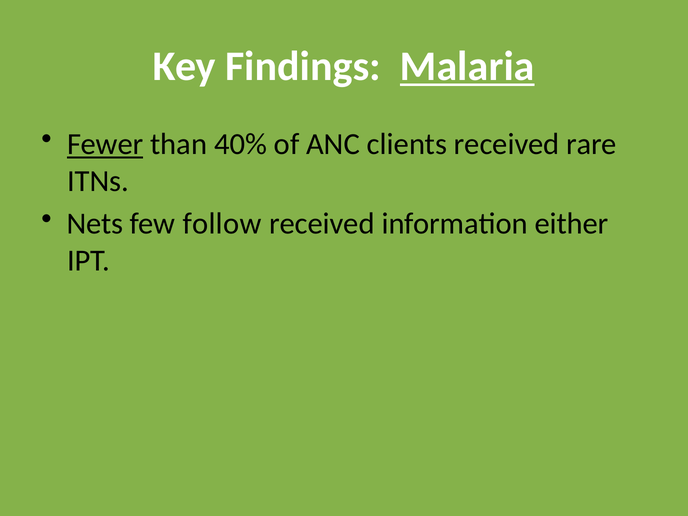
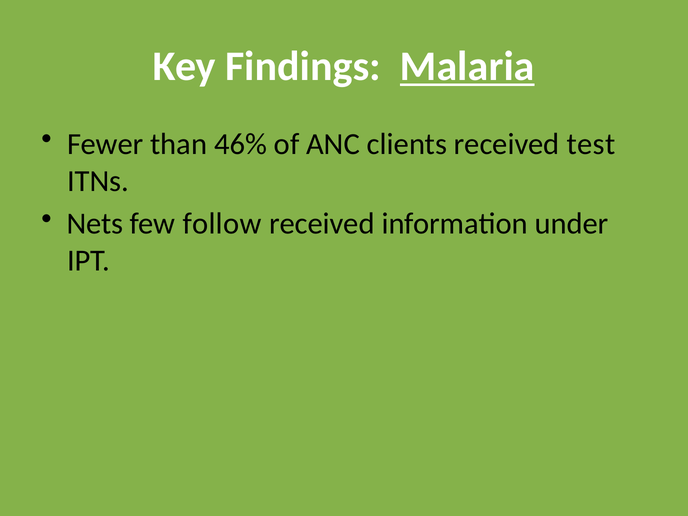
Fewer underline: present -> none (105, 144)
40%: 40% -> 46% (241, 144)
rare: rare -> test (591, 144)
either: either -> under (572, 224)
